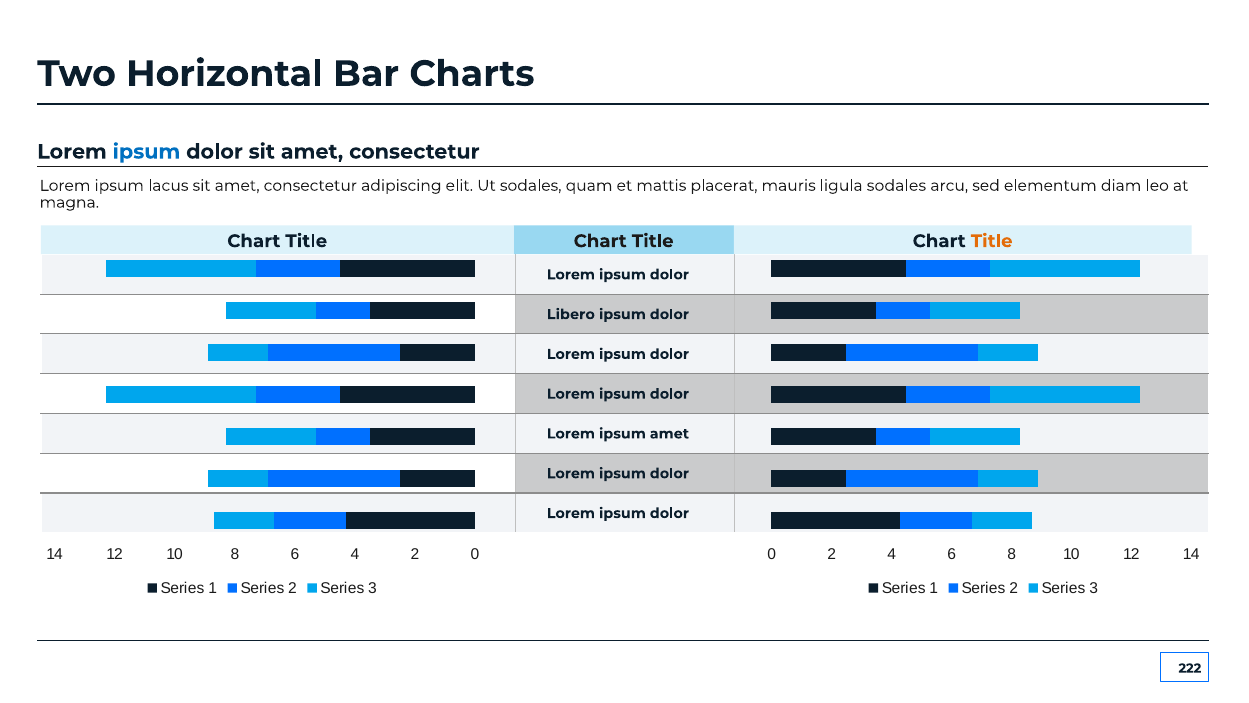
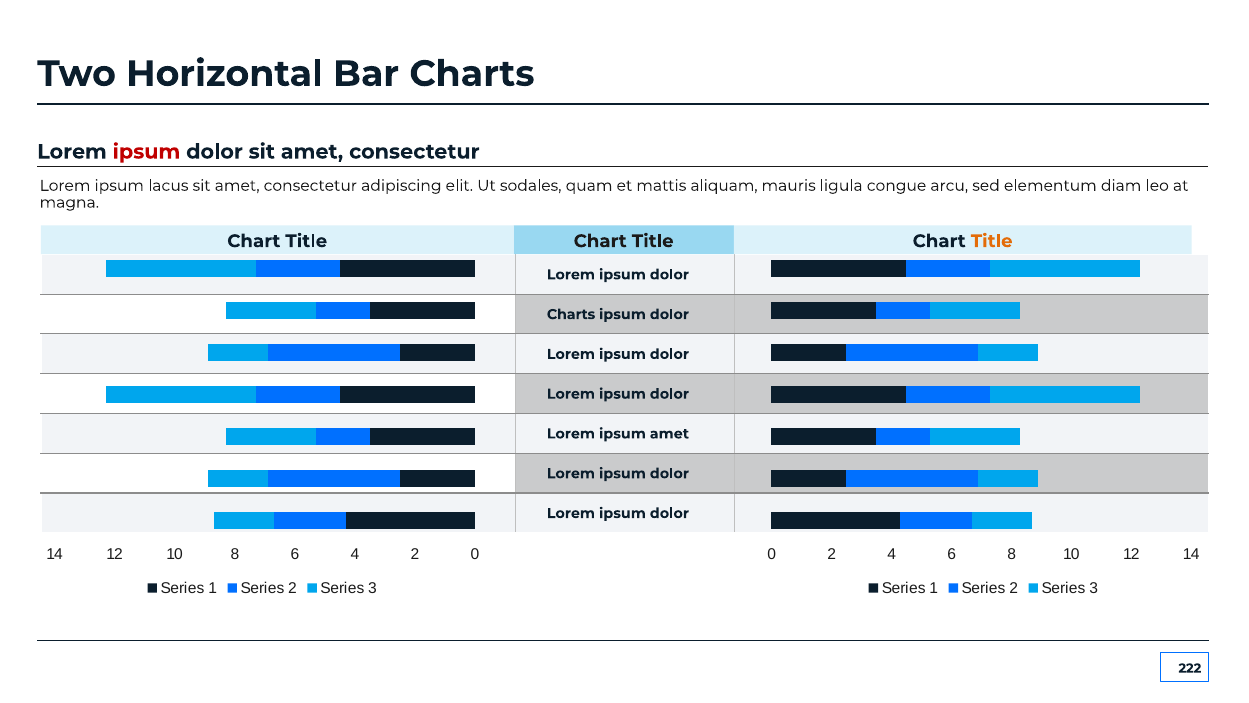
ipsum colour: blue -> red (147, 152)
placerat: placerat -> aliquam (724, 185)
ligula sodales: sodales -> congue (897, 185)
Libero: Libero -> Charts (571, 314)
